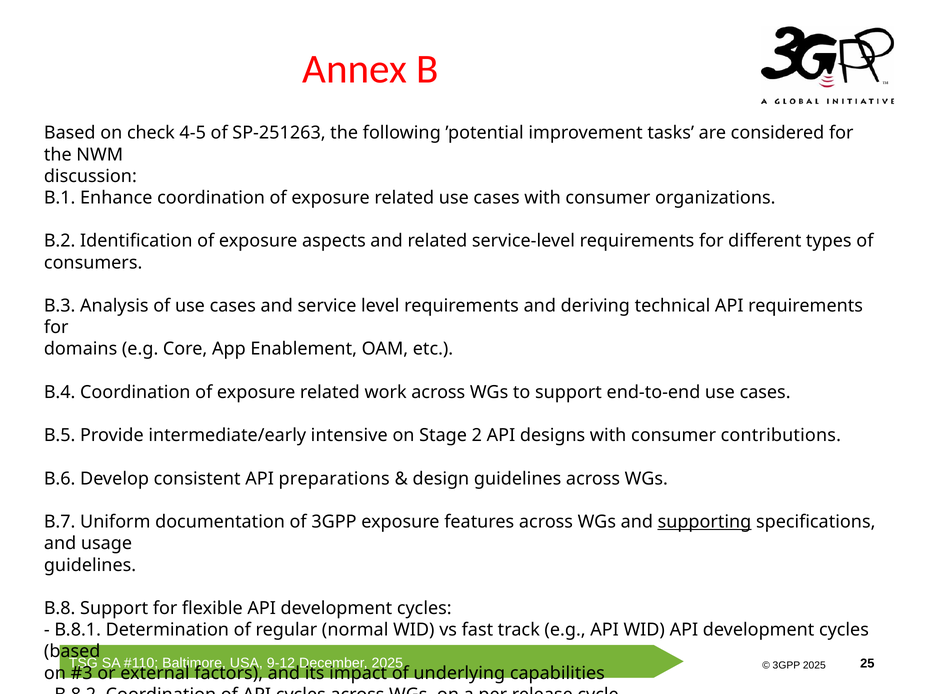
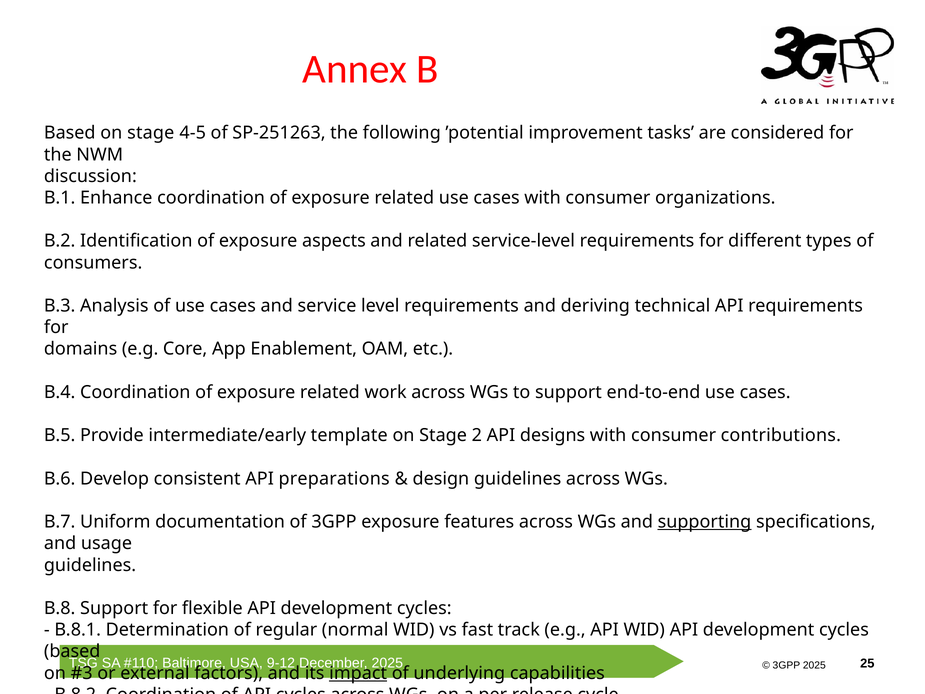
Based on check: check -> stage (151, 133)
intensive: intensive -> template (349, 435)
impact underline: none -> present (358, 673)
